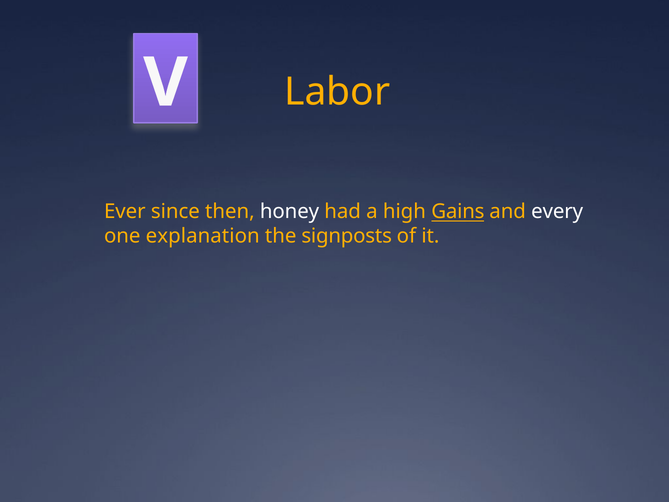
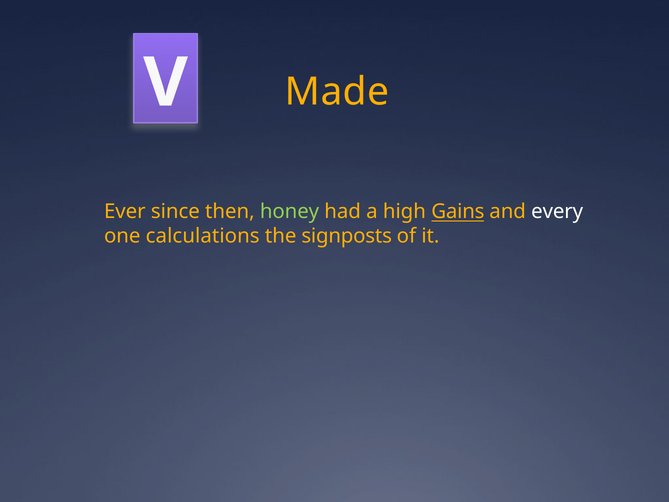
Labor: Labor -> Made (337, 92)
honey colour: white -> light green (290, 212)
explanation: explanation -> calculations (203, 236)
